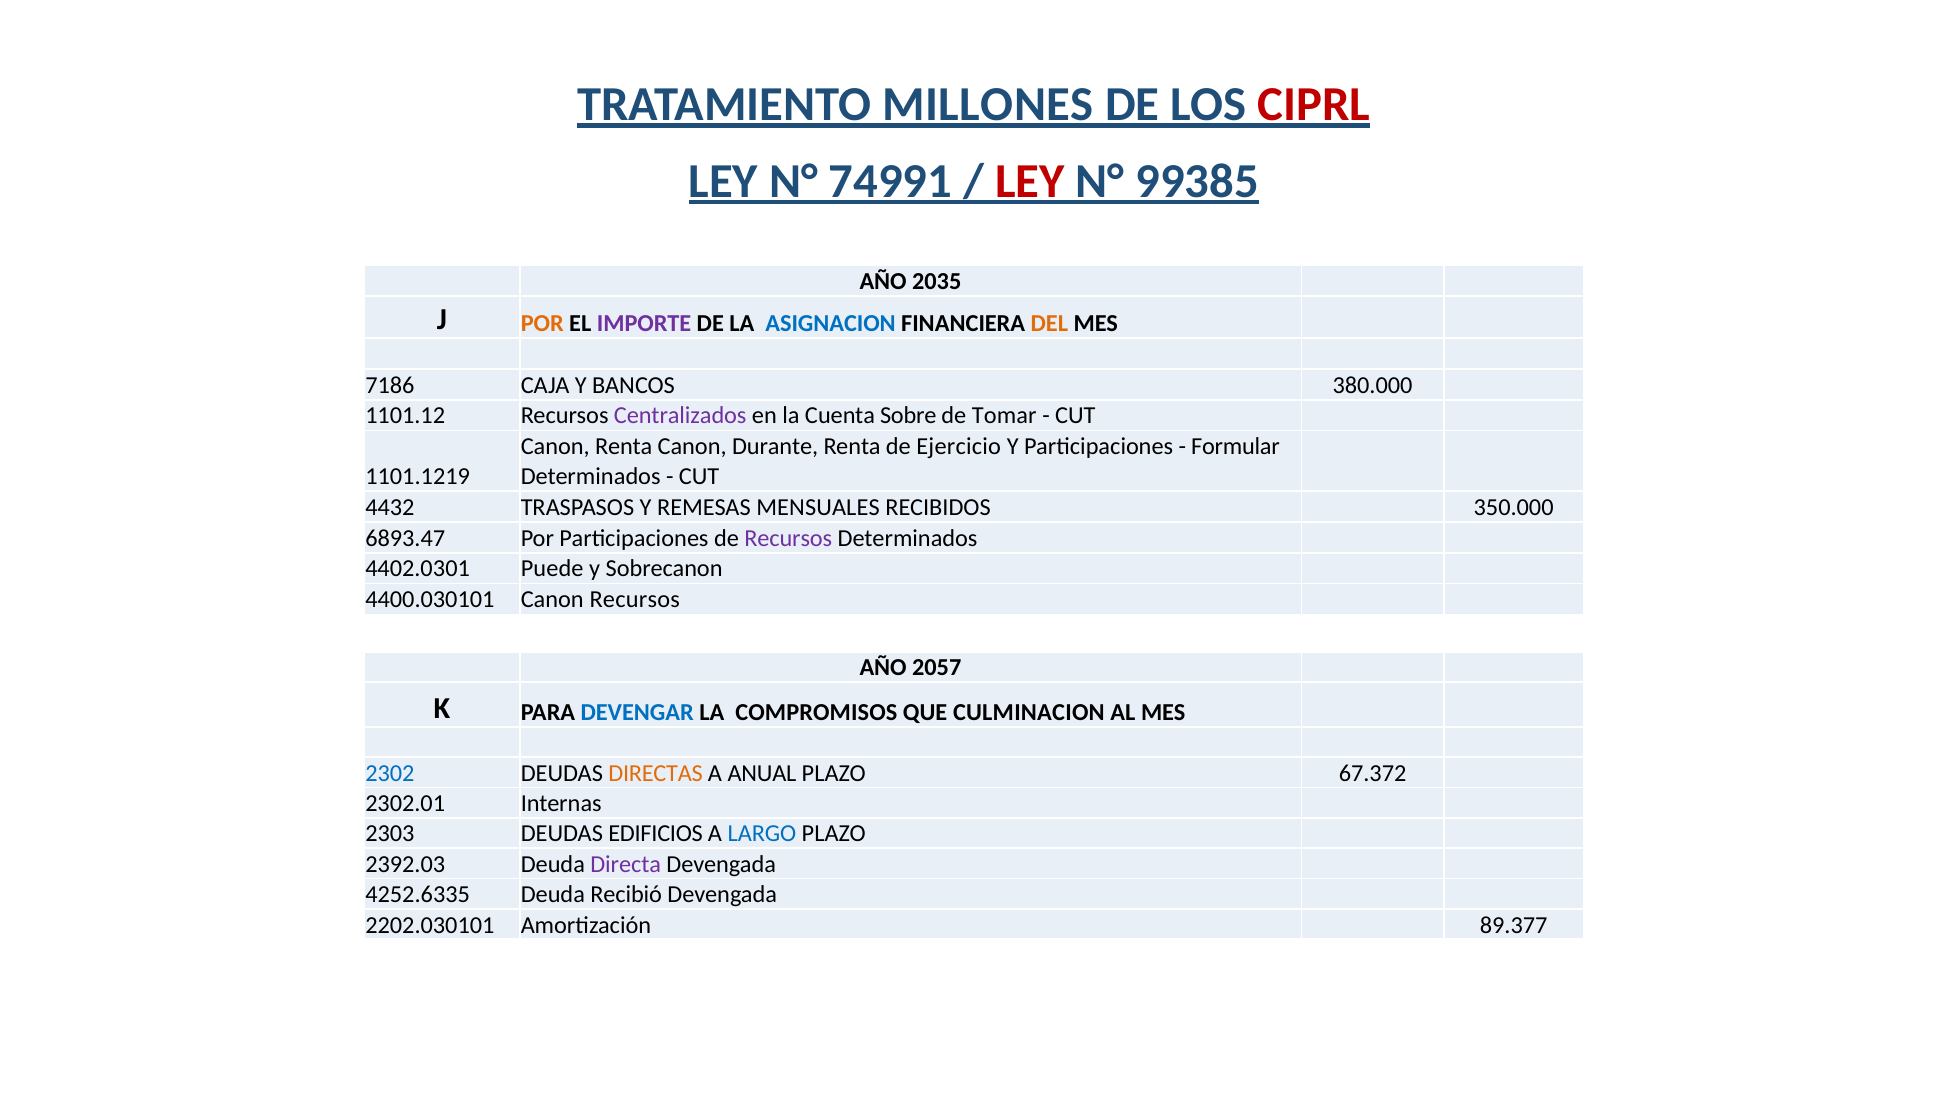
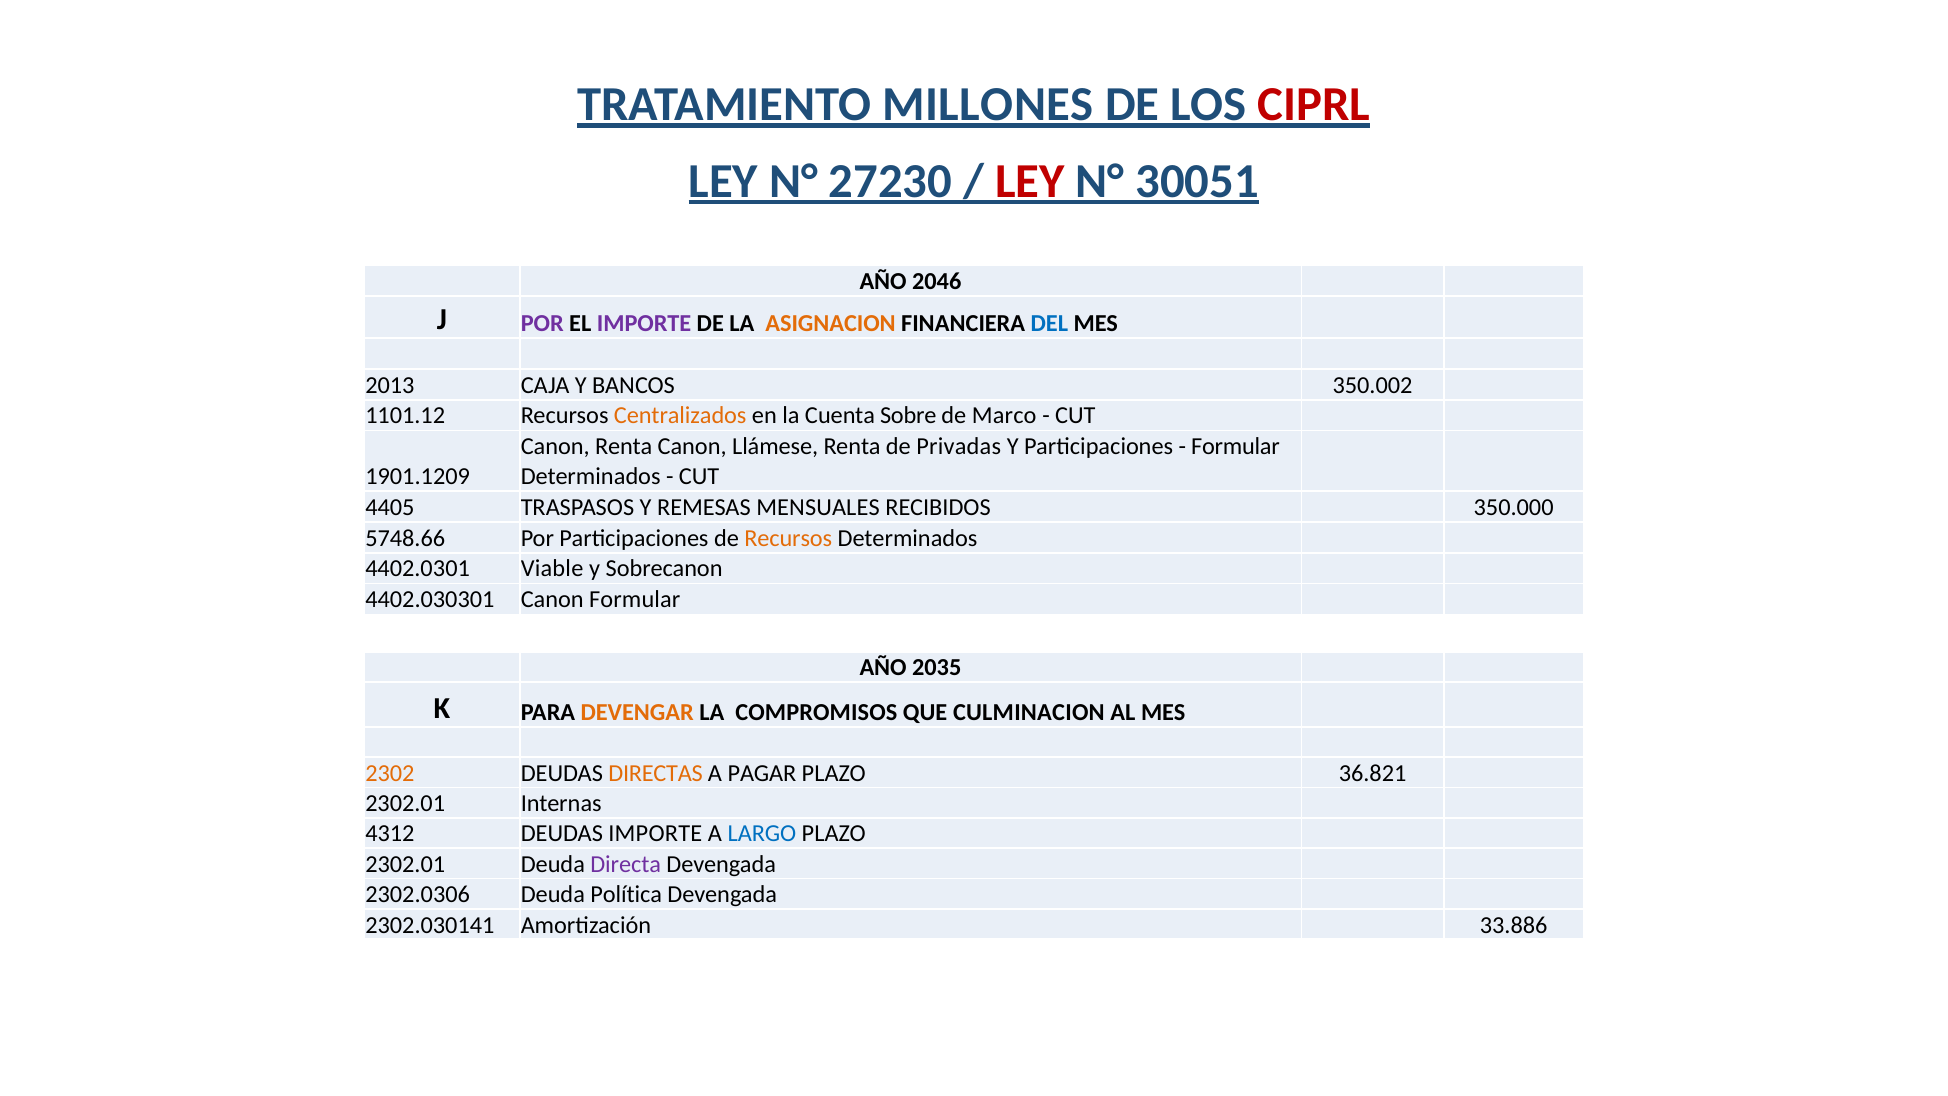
74991: 74991 -> 27230 (890, 181)
99385: 99385 -> 30051 (1197, 181)
2035: 2035 -> 2046 (937, 281)
POR colour: orange -> purple (542, 323)
ASIGNACION colour: blue -> orange (831, 323)
DEL colour: orange -> blue (1049, 323)
7186: 7186 -> 2013 (390, 385)
380.000: 380.000 -> 350.002 (1373, 385)
Centralizados colour: purple -> orange (680, 416)
Tomar: Tomar -> Marco (1004, 416)
Durante: Durante -> Llámese (775, 447)
Ejercicio: Ejercicio -> Privadas (959, 447)
1101.1219: 1101.1219 -> 1901.1209 (418, 476)
4432: 4432 -> 4405 (390, 507)
6893.47: 6893.47 -> 5748.66 (405, 538)
Recursos colour: purple -> orange (788, 538)
Puede: Puede -> Viable (552, 569)
4400.030101: 4400.030101 -> 4402.030301 (430, 600)
Canon Recursos: Recursos -> Formular (635, 600)
2057: 2057 -> 2035 (937, 668)
DEVENGAR colour: blue -> orange (637, 712)
2302 colour: blue -> orange (390, 773)
ANUAL: ANUAL -> PAGAR (762, 773)
67.372: 67.372 -> 36.821 (1373, 773)
2303: 2303 -> 4312 (390, 834)
DEUDAS EDIFICIOS: EDIFICIOS -> IMPORTE (655, 834)
2392.03: 2392.03 -> 2302.01 (405, 864)
4252.6335: 4252.6335 -> 2302.0306 (418, 895)
Recibió: Recibió -> Política (626, 895)
2202.030101: 2202.030101 -> 2302.030141 (430, 925)
89.377: 89.377 -> 33.886 (1514, 925)
